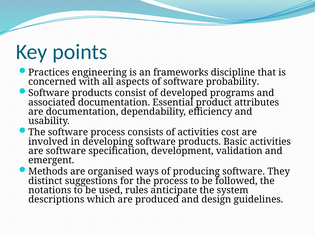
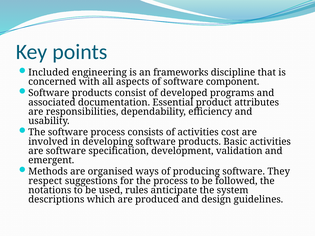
Practices: Practices -> Included (49, 73)
probability: probability -> component (233, 82)
are documentation: documentation -> responsibilities (82, 112)
distinct: distinct -> respect (45, 181)
